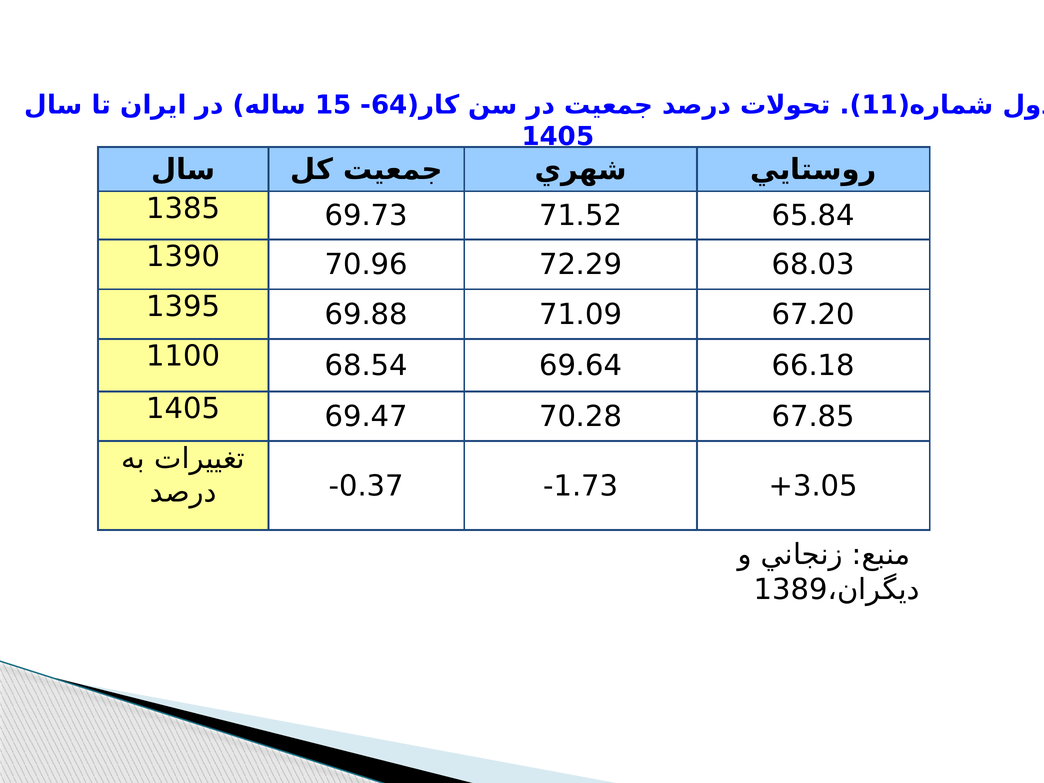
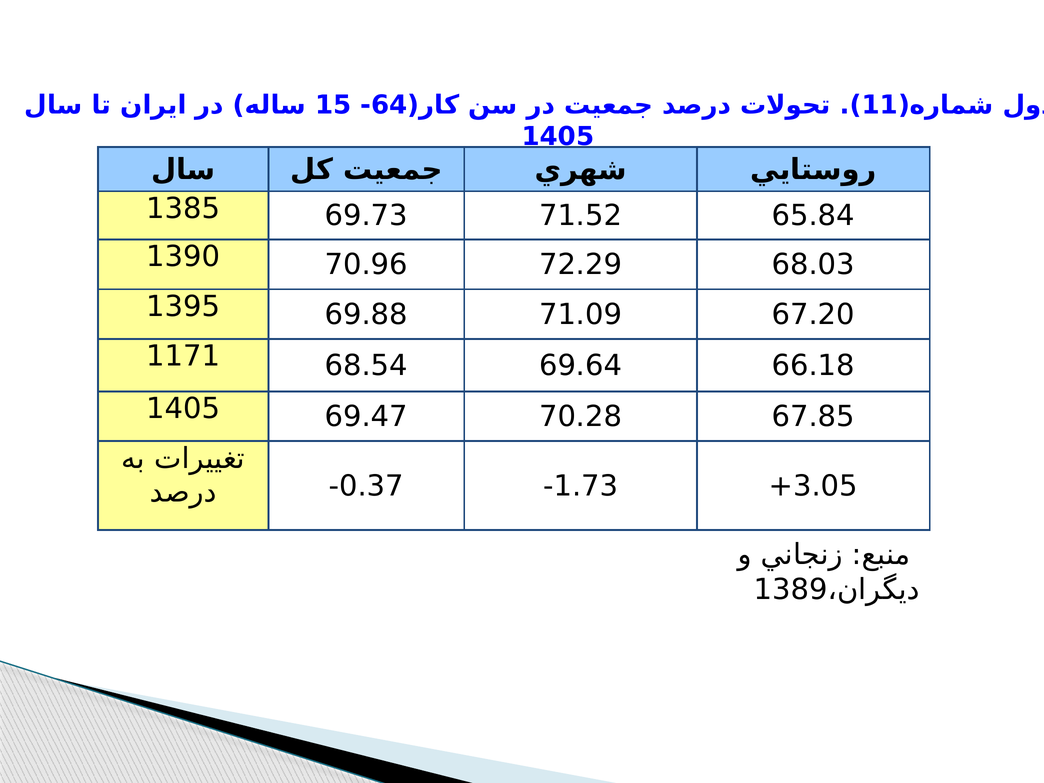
1100: 1100 -> 1171 (183, 356)
